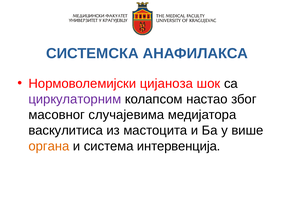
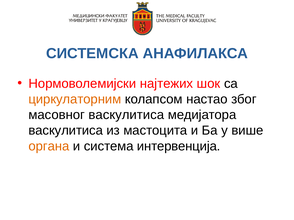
цијаноза: цијаноза -> најтежих (166, 84)
циркулаторним colour: purple -> orange (75, 99)
масовног случајевима: случајевима -> васкулитиса (126, 115)
